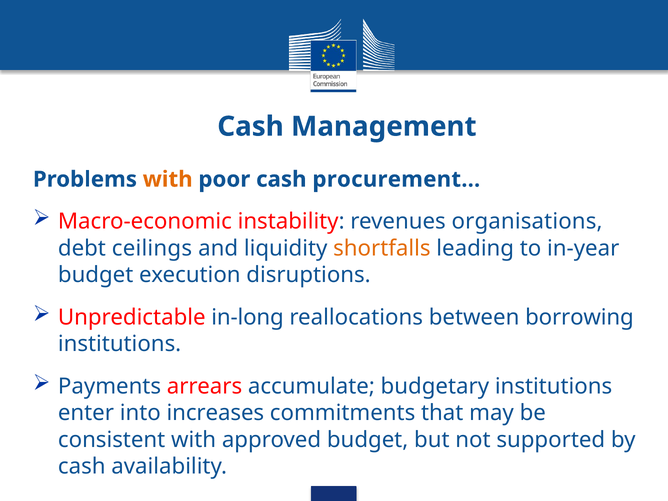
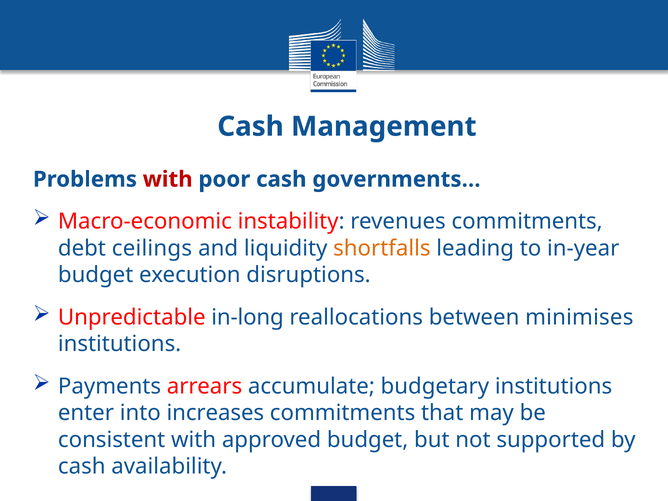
with colour: orange -> red (168, 179)
procurement…: procurement… -> governments… (396, 179)
revenues organisations: organisations -> commitments (527, 222)
borrowing: borrowing -> minimises (579, 317)
